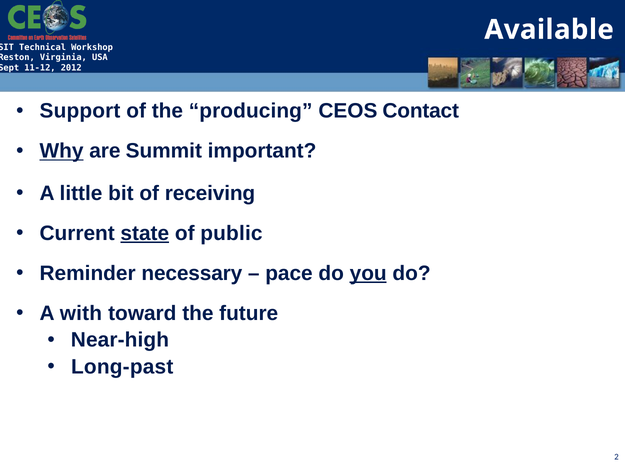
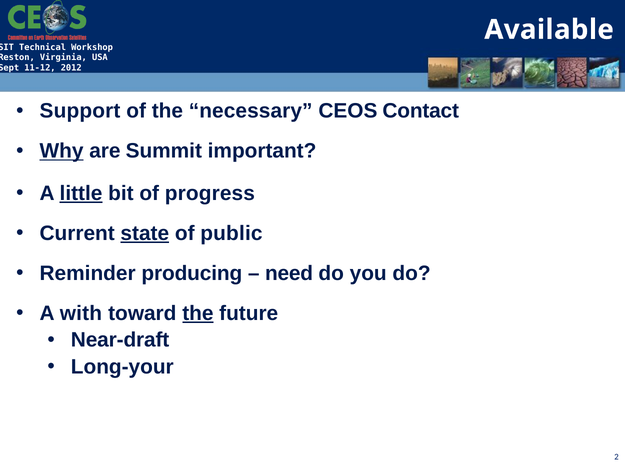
producing: producing -> necessary (251, 111)
little underline: none -> present (81, 193)
receiving: receiving -> progress (210, 193)
necessary: necessary -> producing (192, 273)
pace: pace -> need (289, 273)
you underline: present -> none (368, 273)
the underline: none -> present (198, 313)
Near-high: Near-high -> Near-draft (120, 340)
Long-past: Long-past -> Long-your (122, 366)
